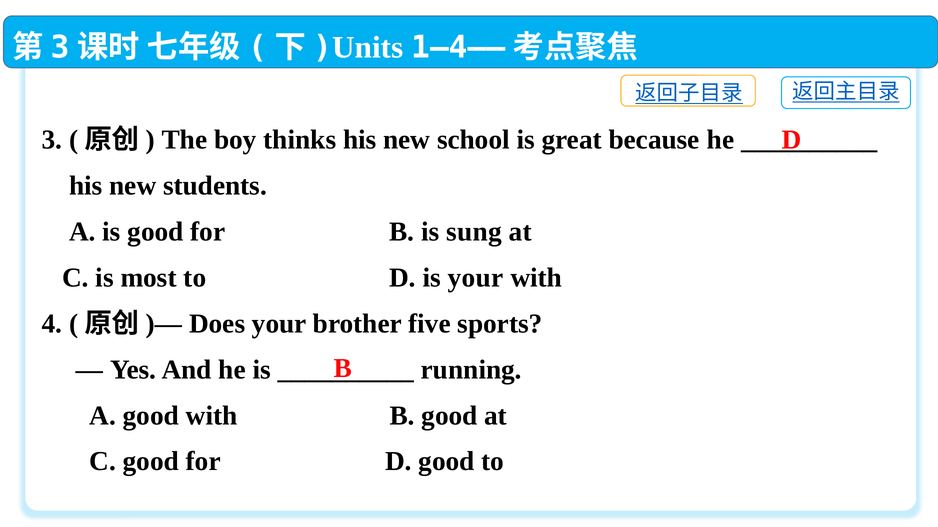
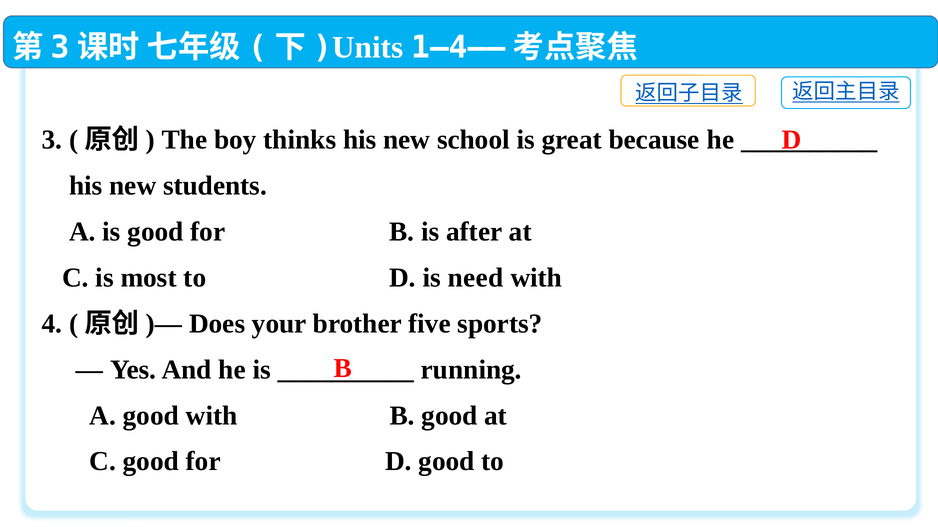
sung: sung -> after (474, 232)
is your: your -> need (476, 278)
